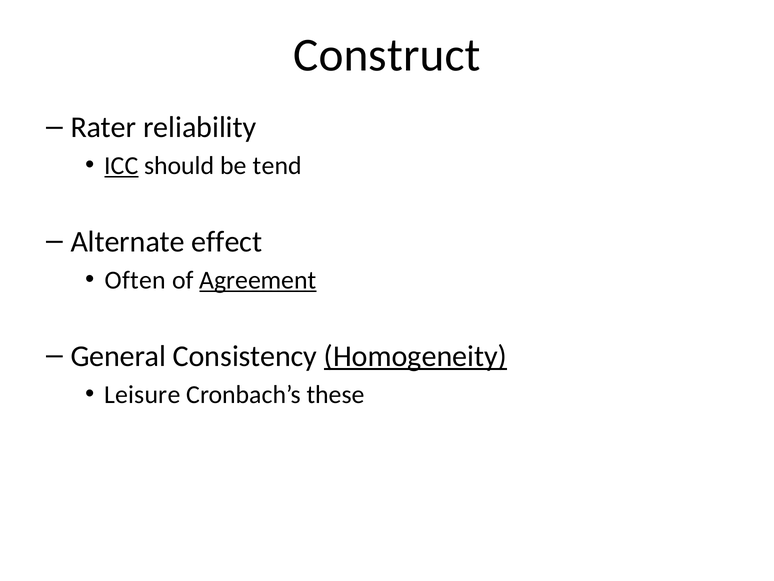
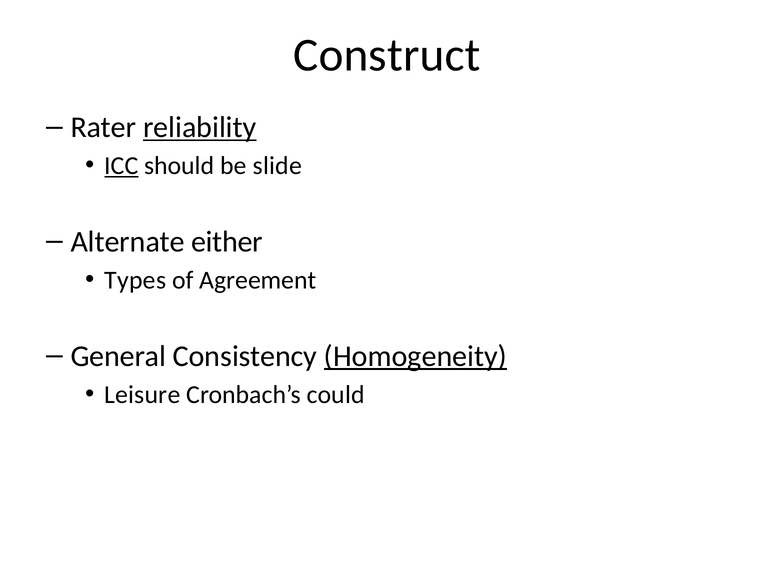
reliability underline: none -> present (200, 127)
tend: tend -> slide (277, 166)
effect: effect -> either (227, 241)
Often: Often -> Types (135, 280)
Agreement underline: present -> none (258, 280)
these: these -> could (336, 394)
